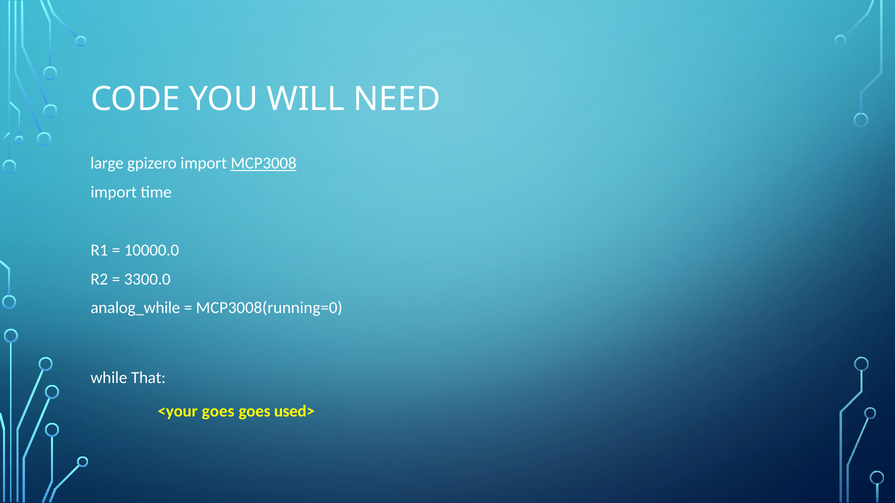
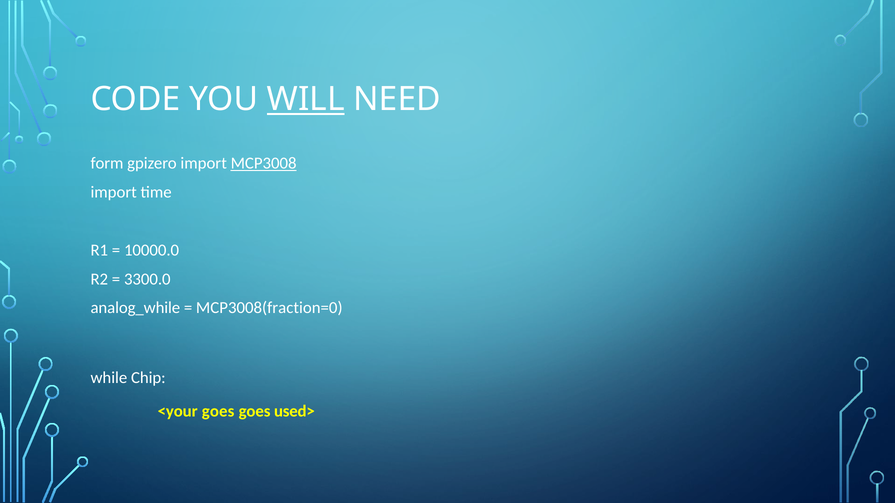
WILL underline: none -> present (306, 99)
large: large -> form (107, 163)
MCP3008(running=0: MCP3008(running=0 -> MCP3008(fraction=0 (269, 308)
That: That -> Chip (148, 378)
